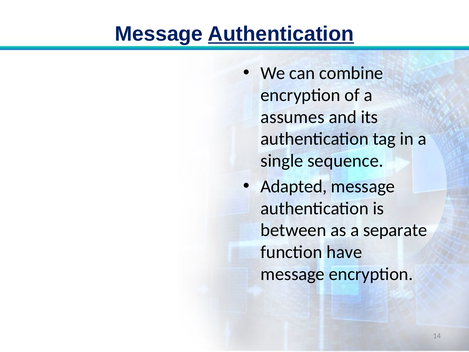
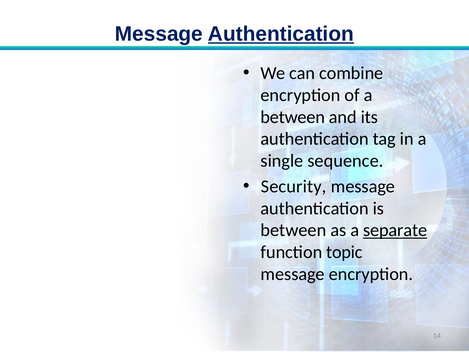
assumes: assumes -> between (293, 117)
Adapted: Adapted -> Security (294, 186)
separate underline: none -> present (395, 230)
have: have -> topic (344, 252)
